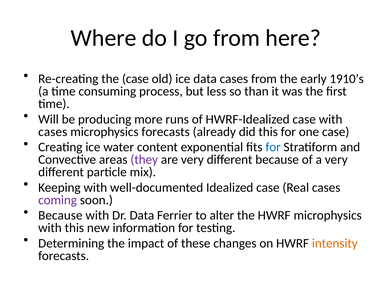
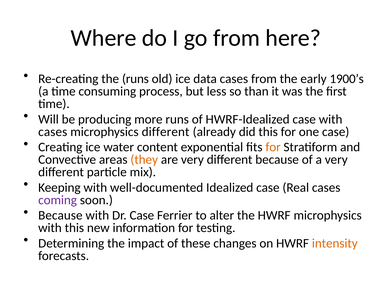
the case: case -> runs (135, 79)
1910’s: 1910’s -> 1900’s (347, 79)
microphysics forecasts: forecasts -> different (166, 132)
for colour: blue -> orange (273, 147)
they colour: purple -> orange (144, 160)
Dr Data: Data -> Case (142, 215)
